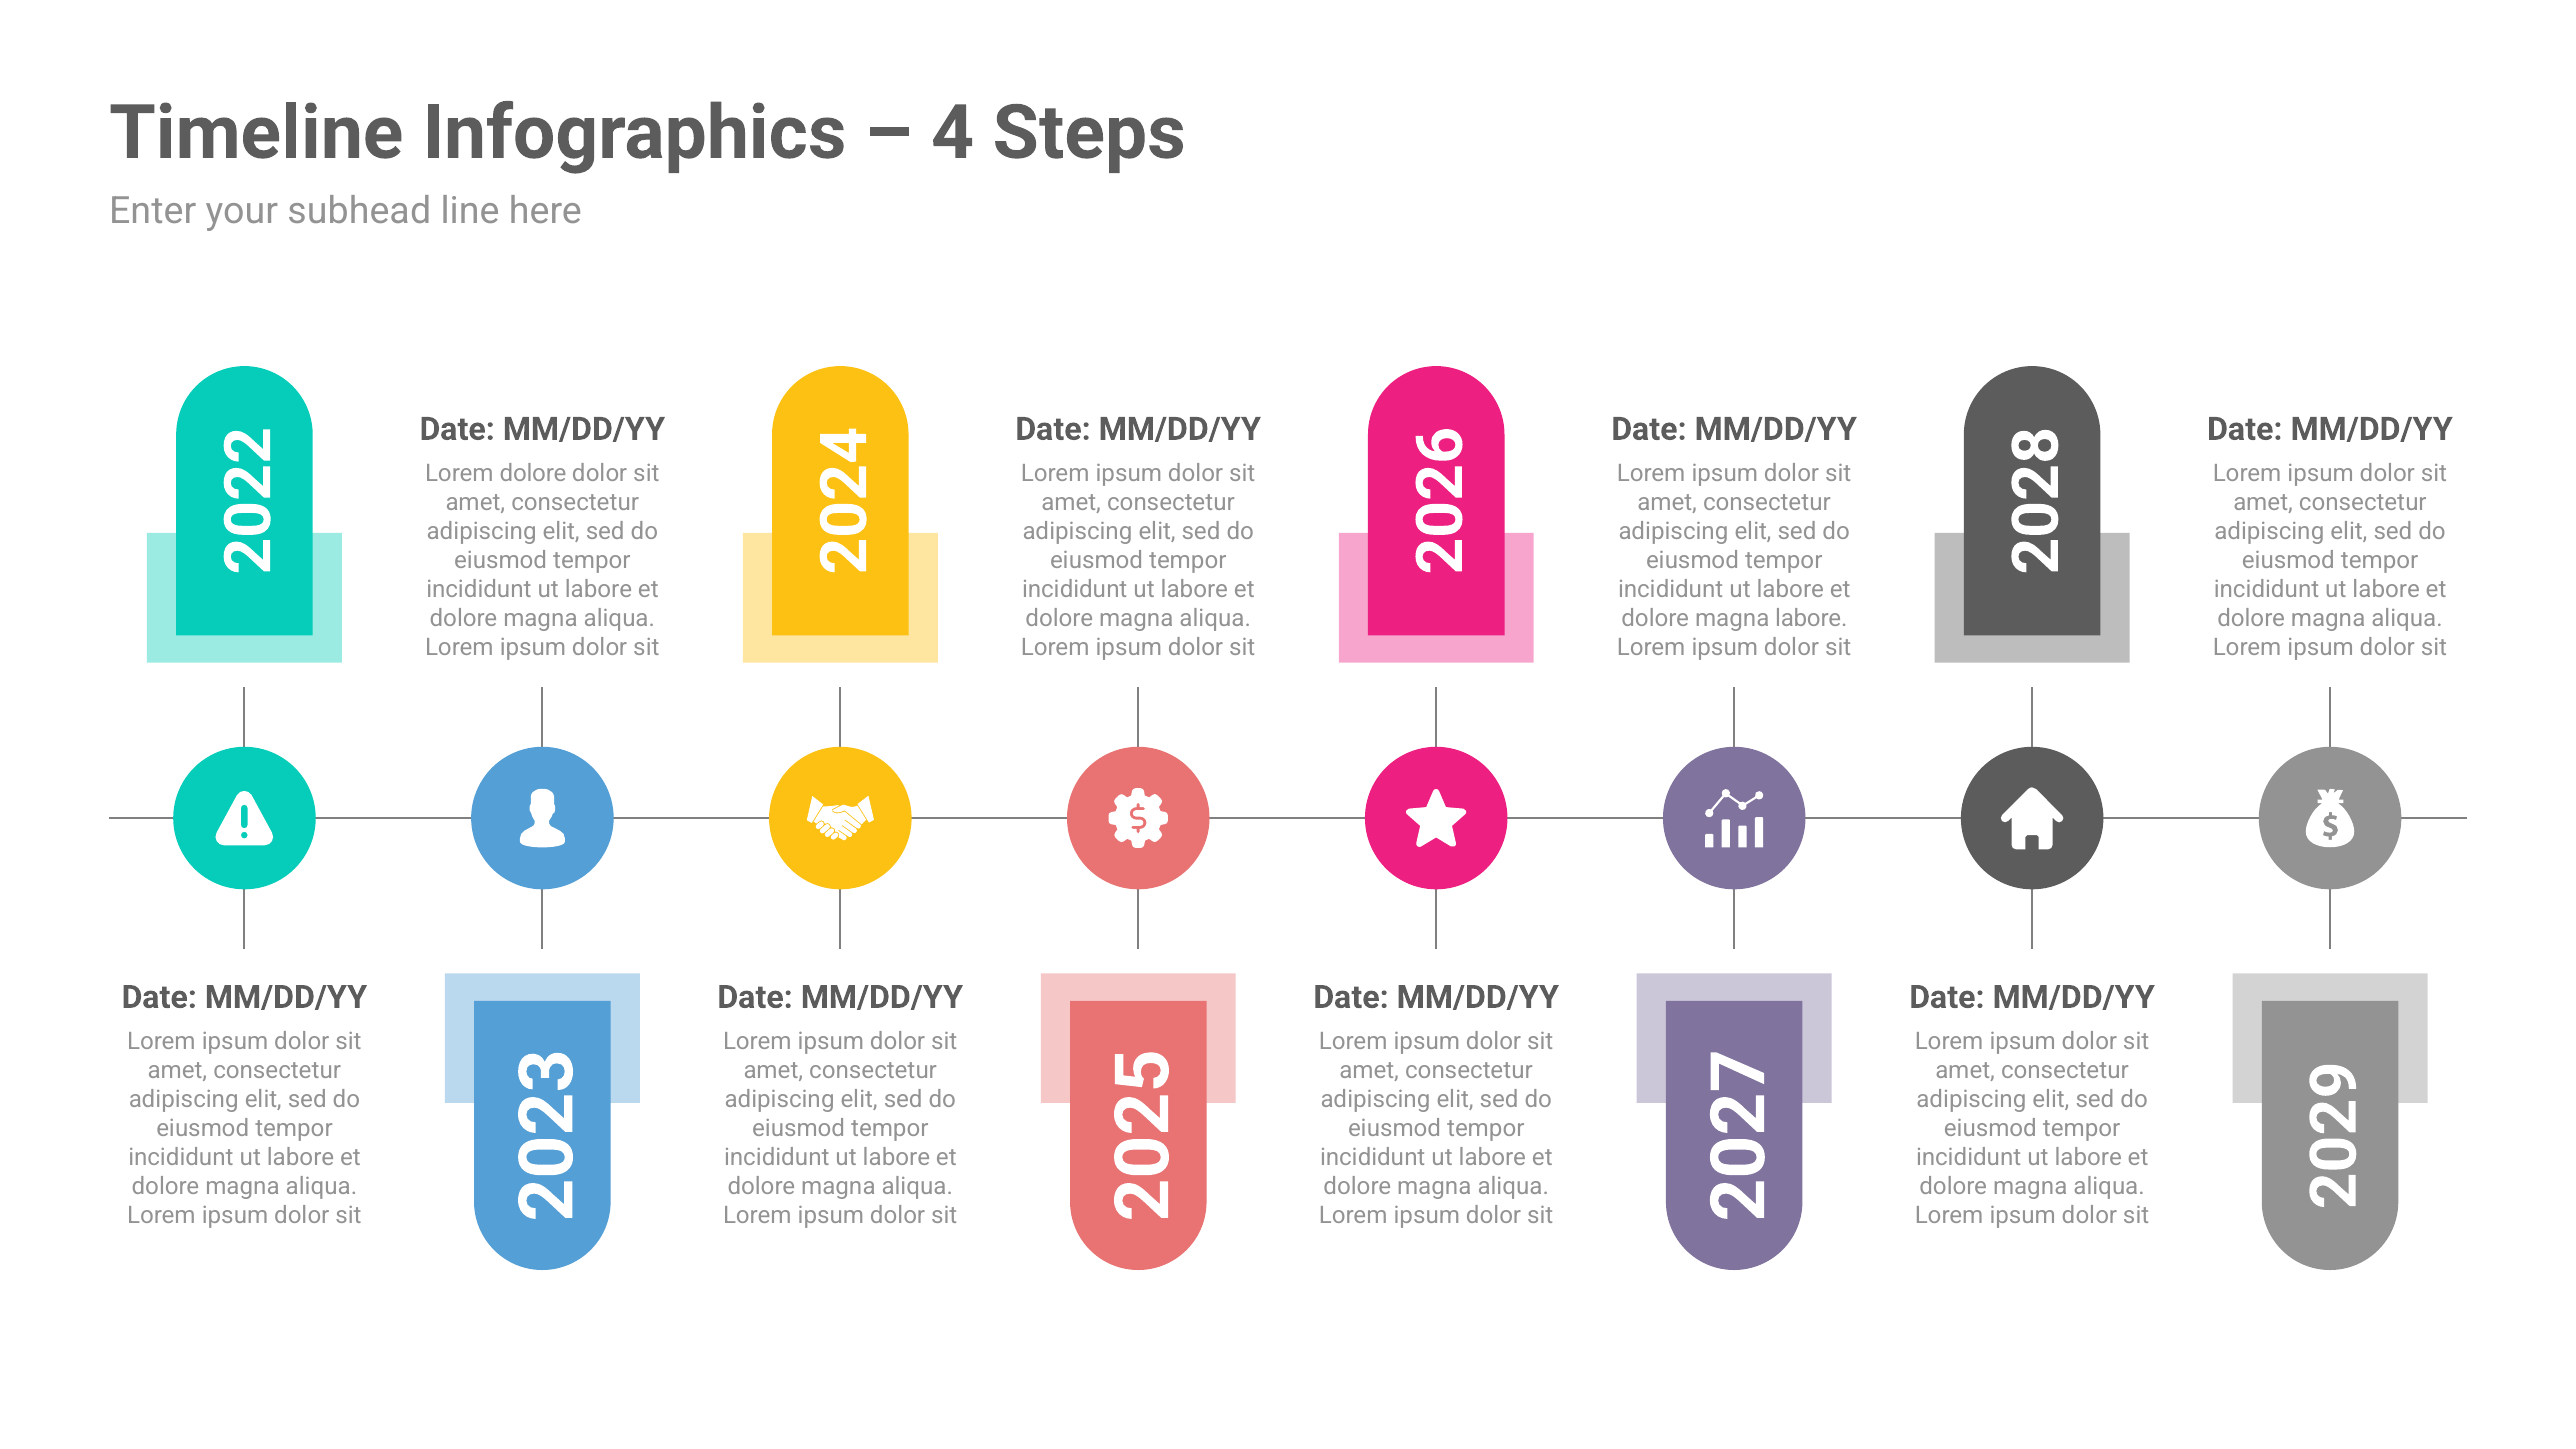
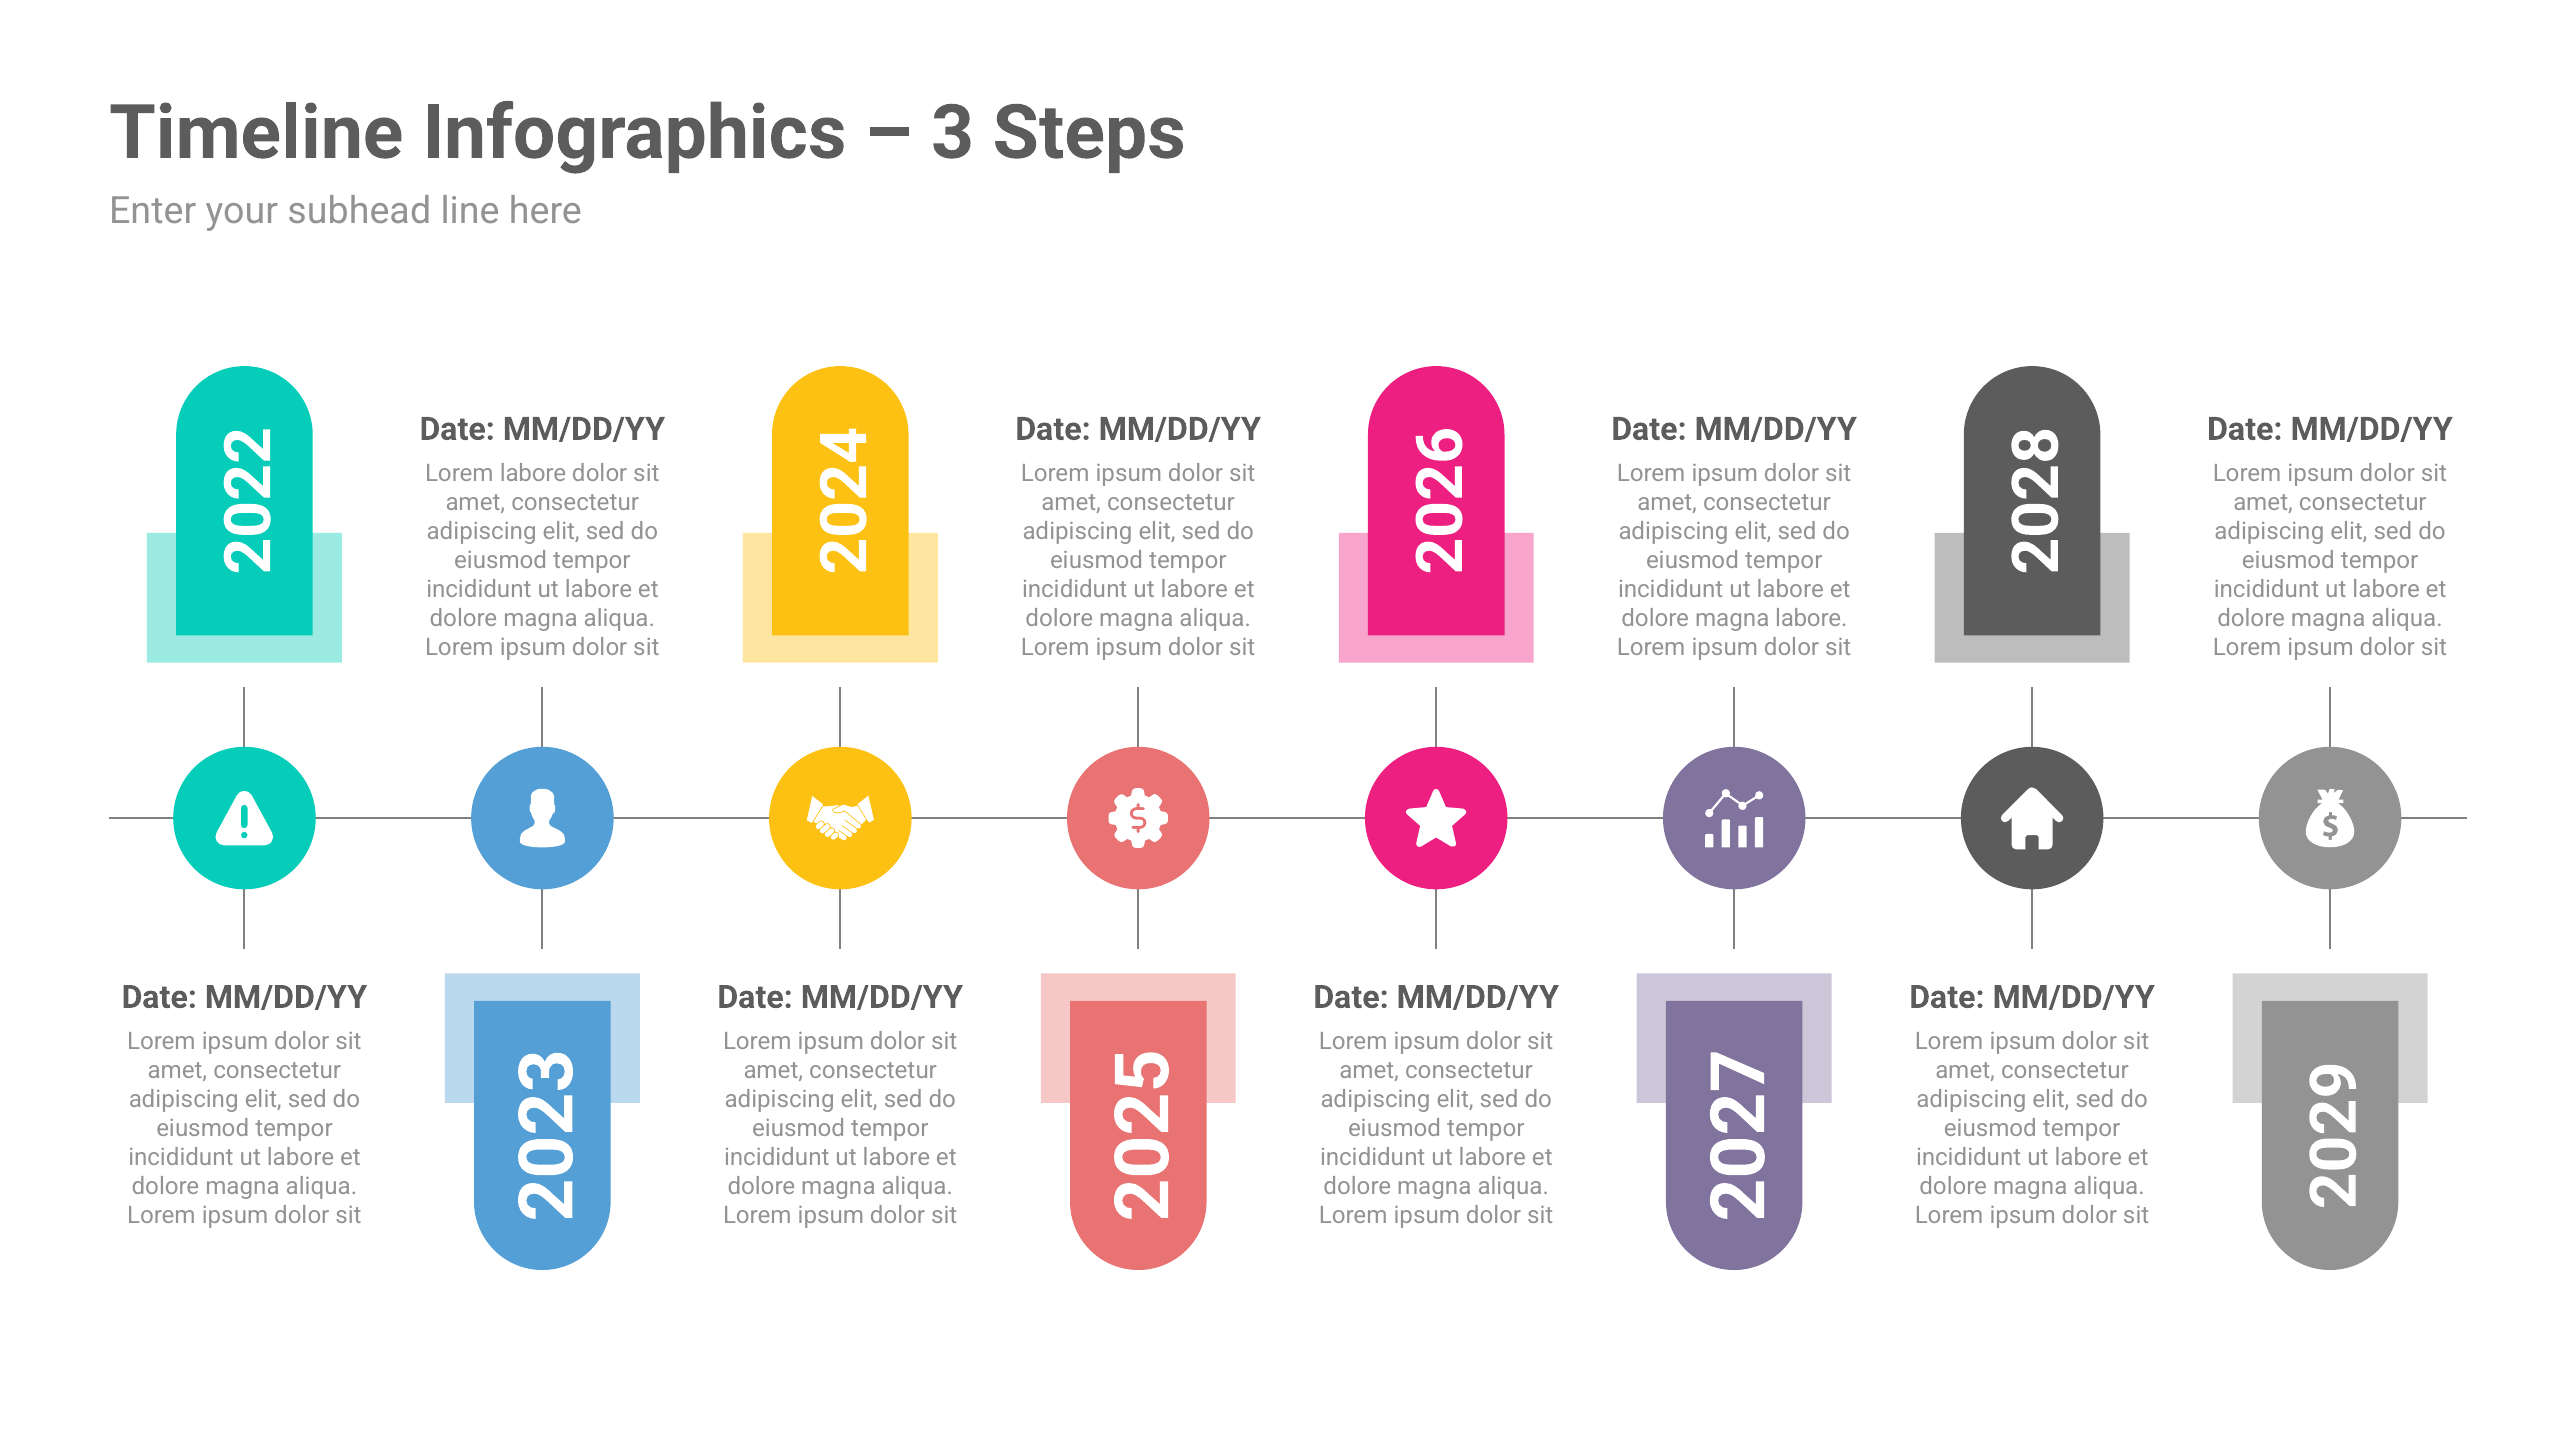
4: 4 -> 3 (953, 133)
Lorem dolore: dolore -> labore (533, 473)
